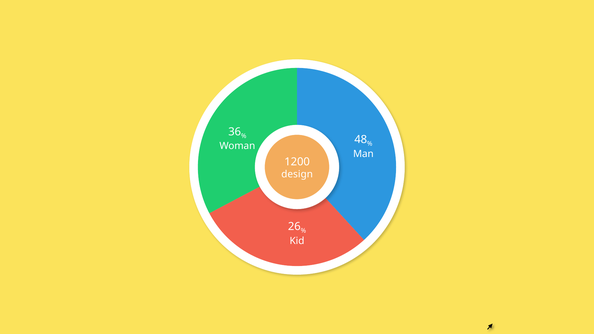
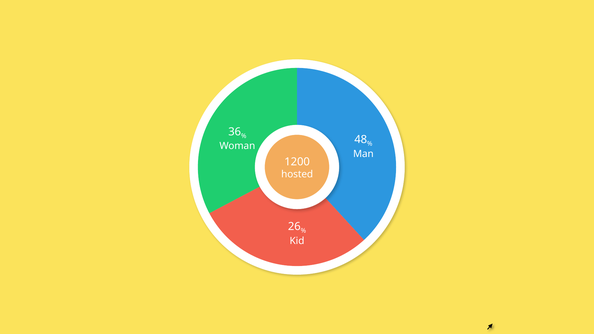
design: design -> hosted (297, 174)
